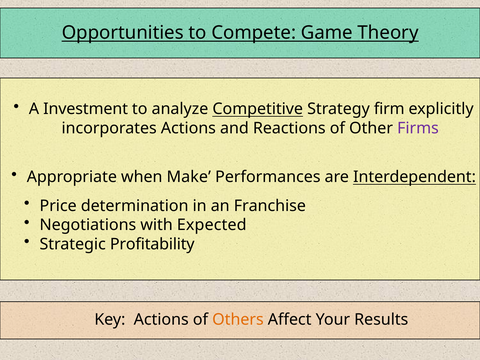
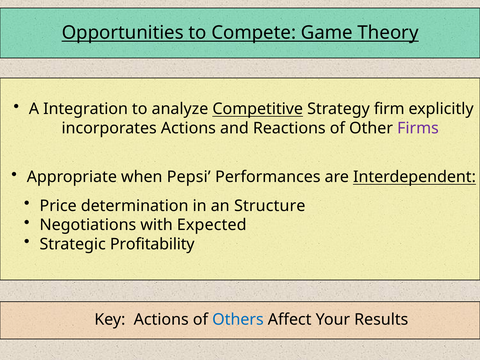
Investment: Investment -> Integration (86, 109)
Make: Make -> Pepsi (189, 177)
Franchise: Franchise -> Structure (270, 206)
Others colour: orange -> blue (238, 320)
